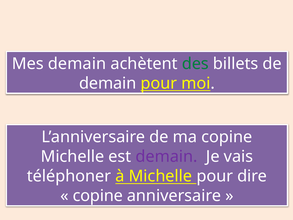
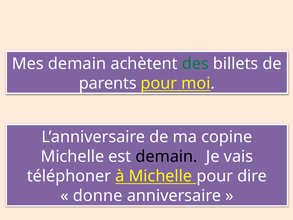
demain: demain -> parents (108, 83)
demain colour: purple -> black (166, 156)
copine: copine -> donne (98, 195)
